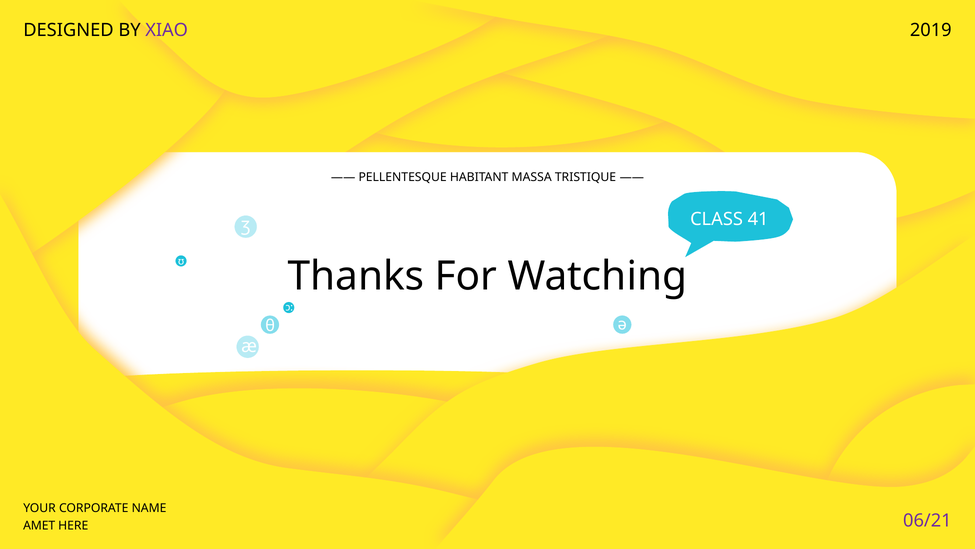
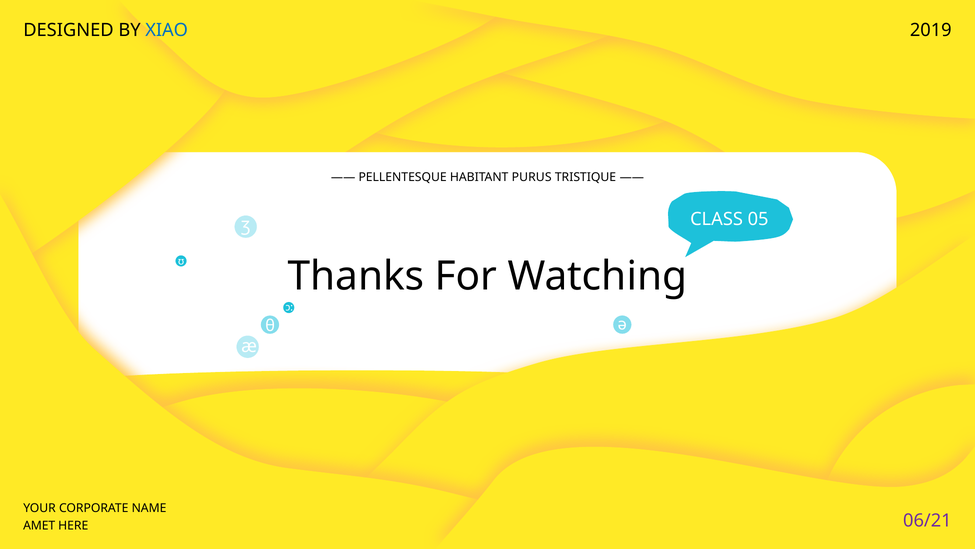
XIAO colour: purple -> blue (167, 30)
MASSA: MASSA -> PURUS (532, 177)
41: 41 -> 05 (758, 219)
